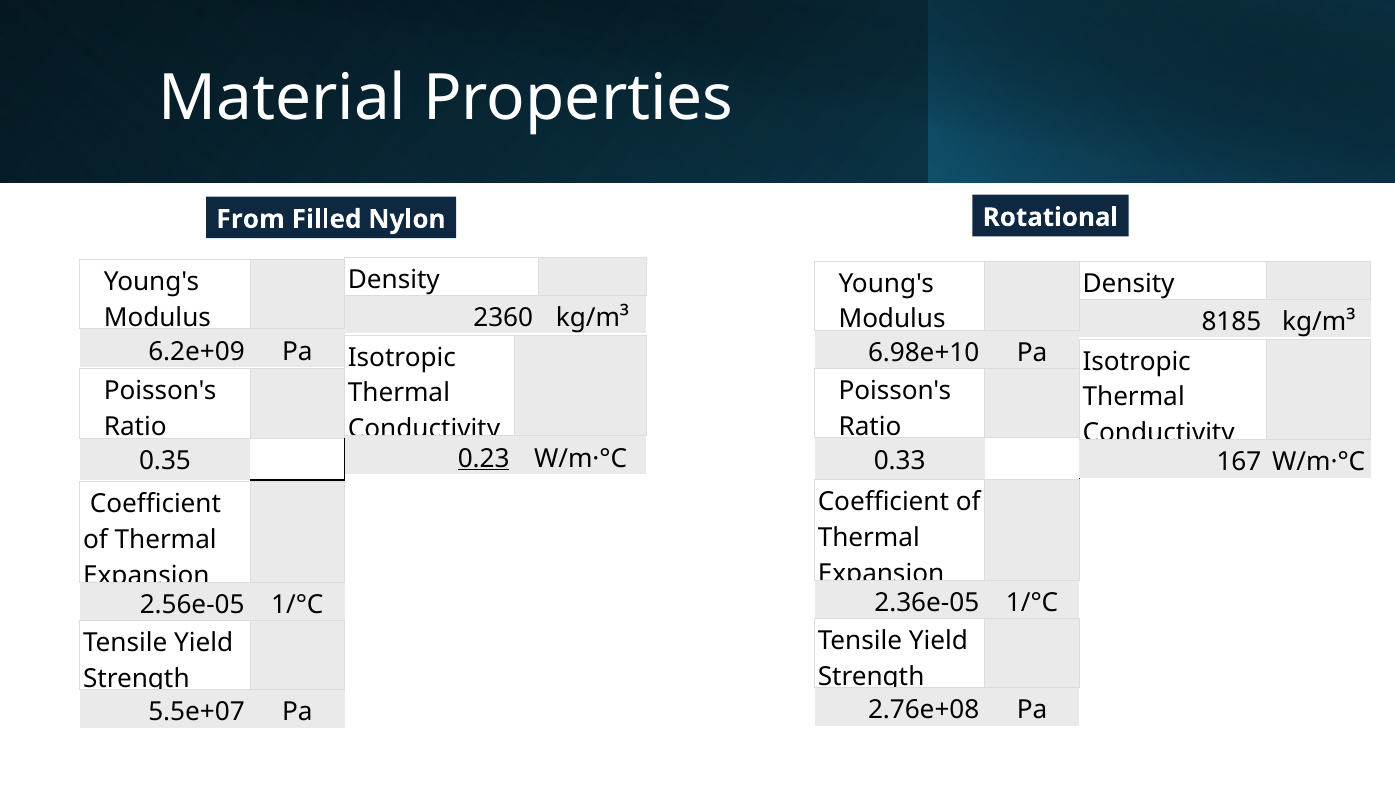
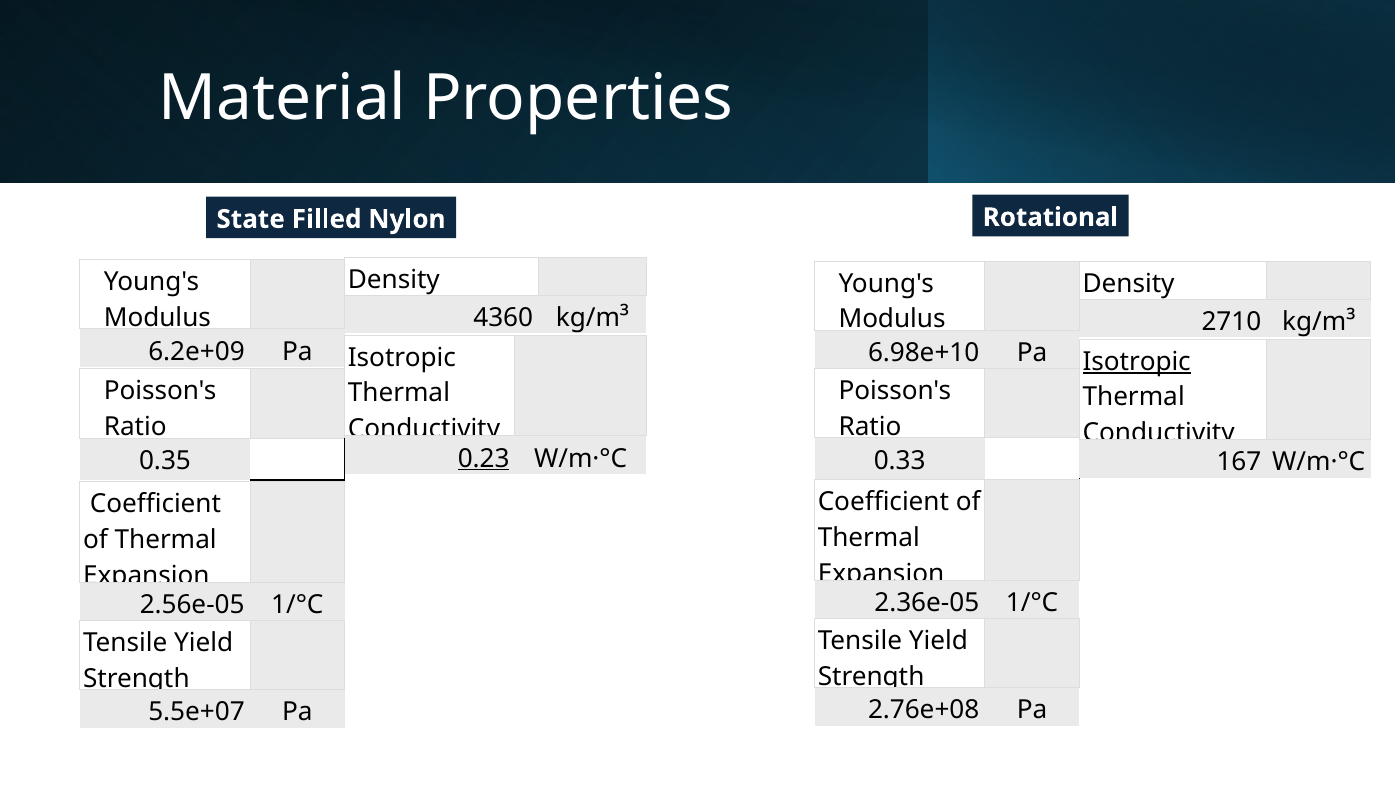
From: From -> State (251, 219)
2360: 2360 -> 4360 (503, 318)
8185: 8185 -> 2710 (1231, 322)
Isotropic underline: none -> present (1137, 361)
